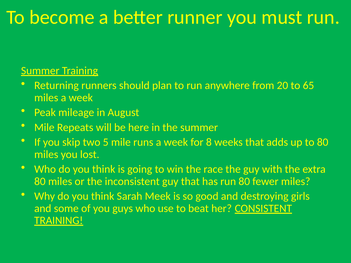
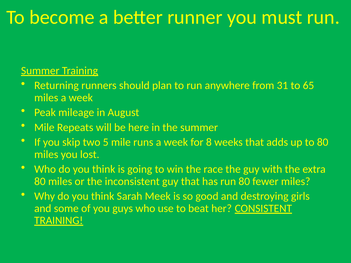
20: 20 -> 31 (282, 86)
